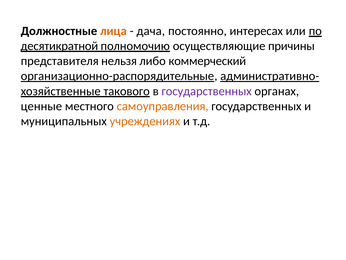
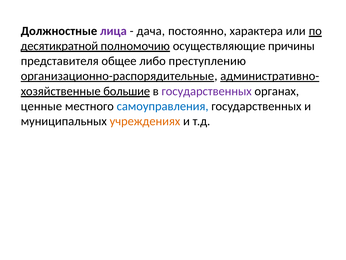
лица colour: orange -> purple (113, 31)
интересах: интересах -> характера (256, 31)
нельзя: нельзя -> общее (119, 61)
коммерческий: коммерческий -> преступлению (207, 61)
такового: такового -> большие (127, 91)
самоуправления colour: orange -> blue (163, 106)
